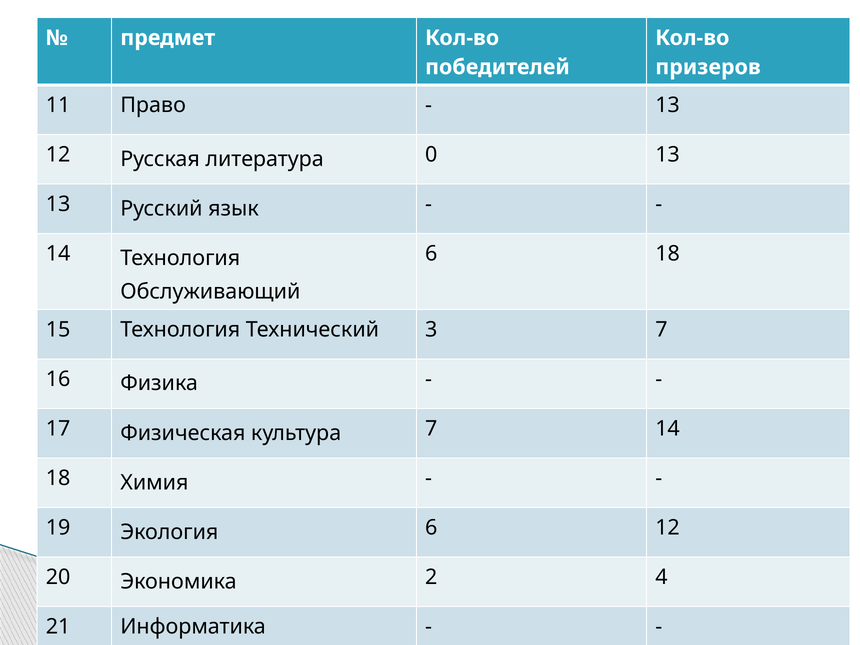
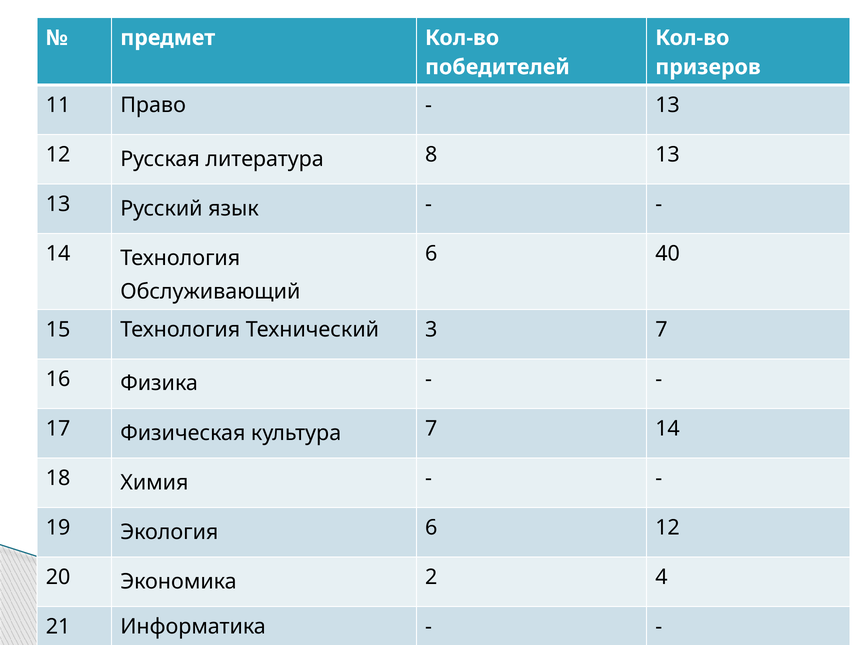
0: 0 -> 8 (431, 155)
6 18: 18 -> 40 (668, 254)
